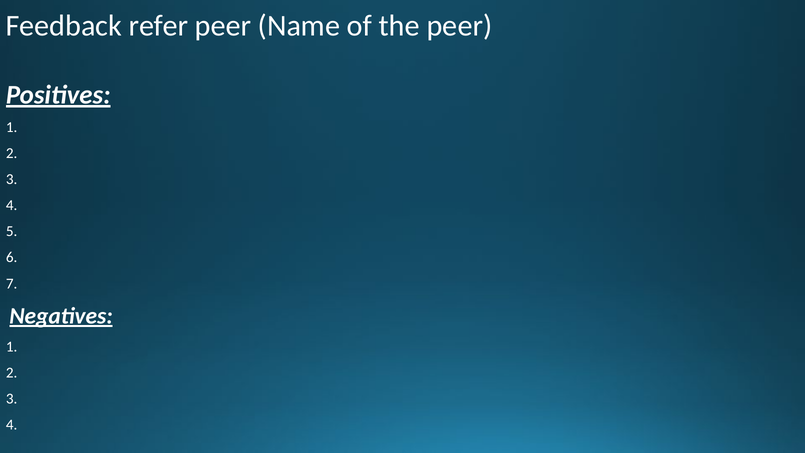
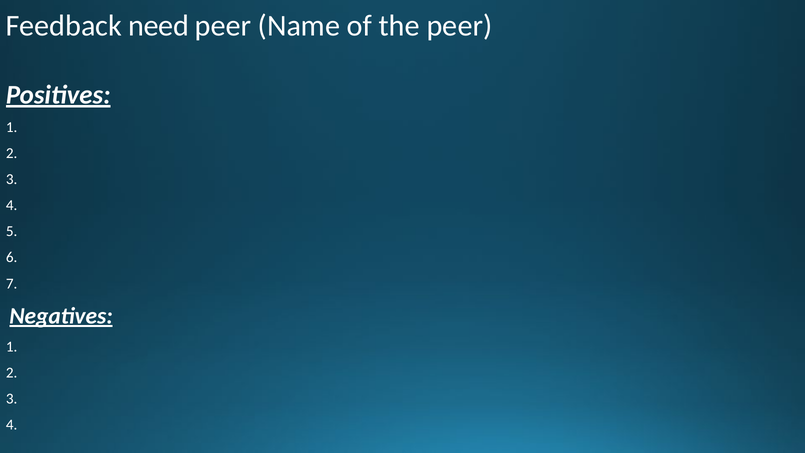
refer: refer -> need (159, 26)
